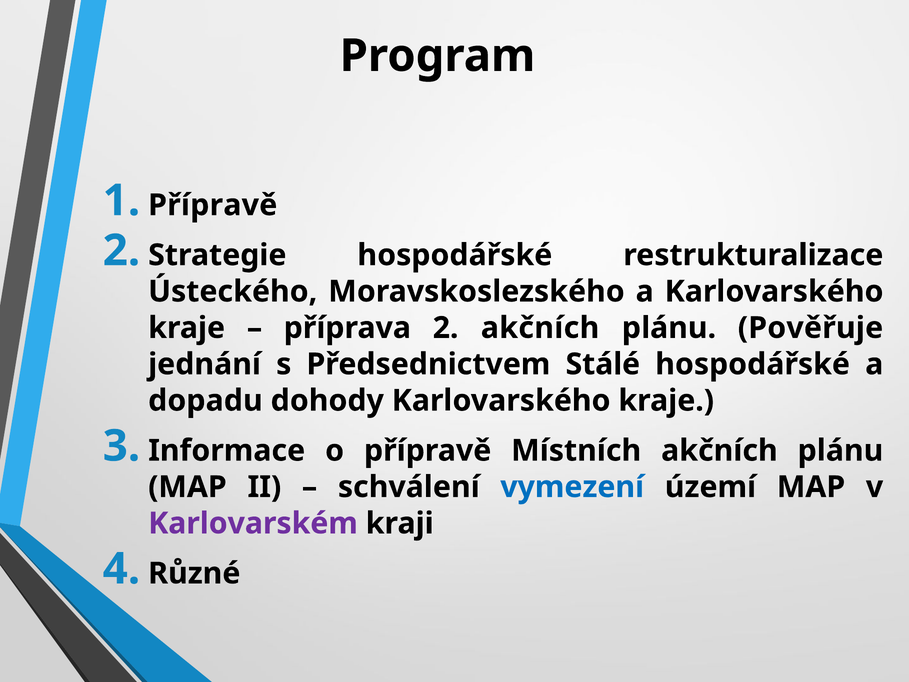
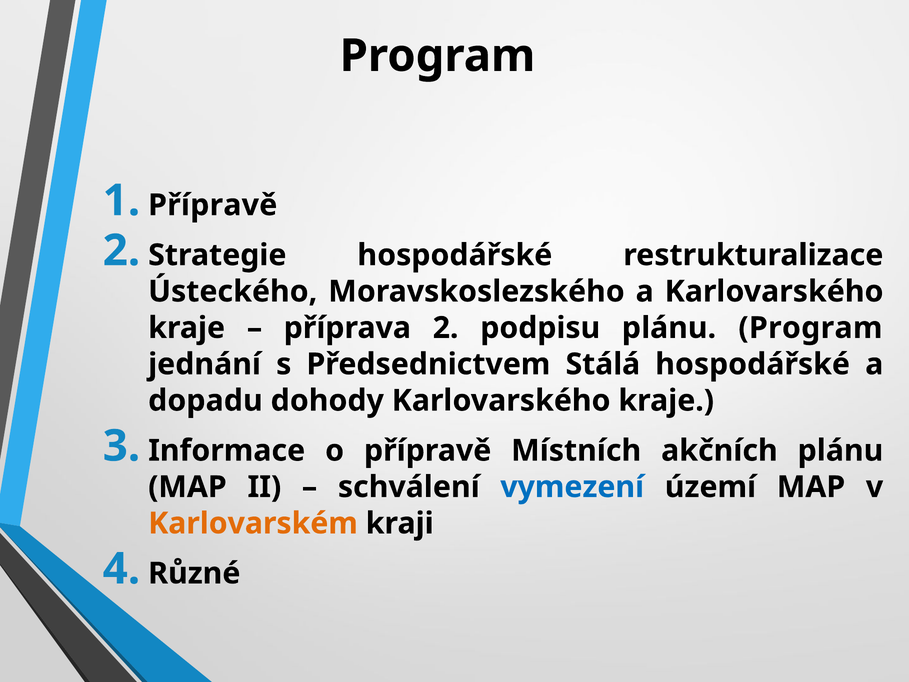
2 akčních: akčních -> podpisu (540, 328)
plánu Pověřuje: Pověřuje -> Program (810, 328)
Stálé: Stálé -> Stálá (603, 364)
Karlovarském colour: purple -> orange (253, 523)
